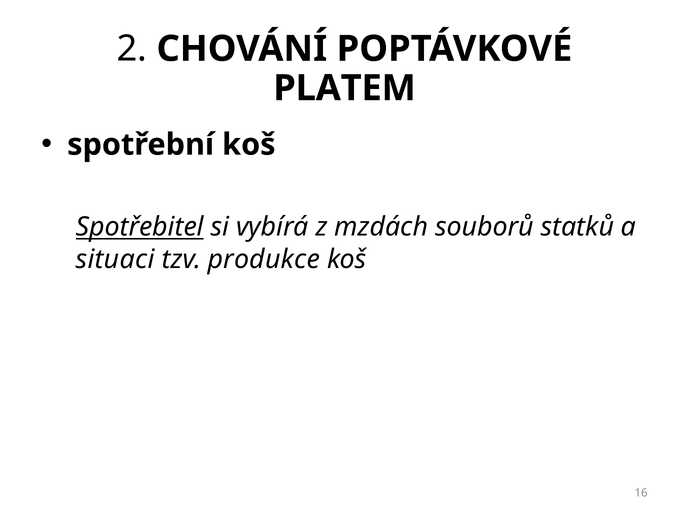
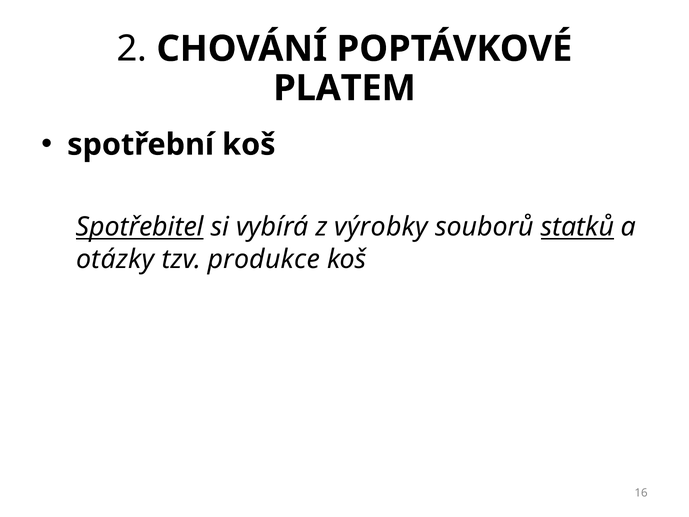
mzdách: mzdách -> výrobky (381, 227)
statků underline: none -> present (577, 227)
situaci: situaci -> otázky (115, 259)
